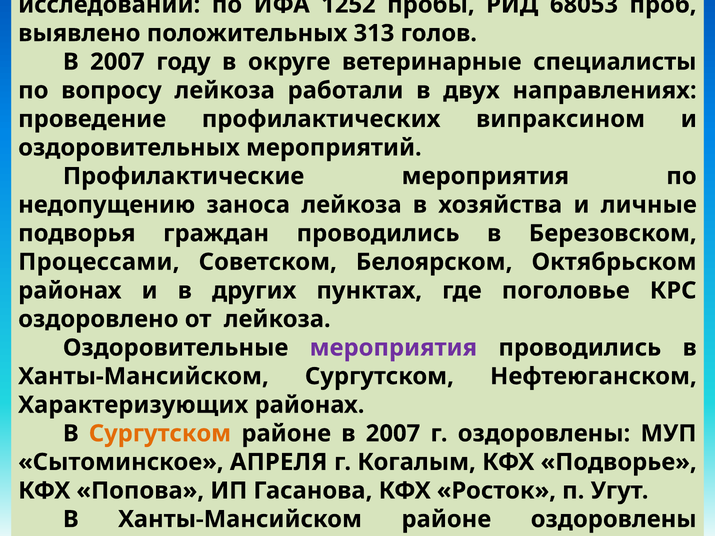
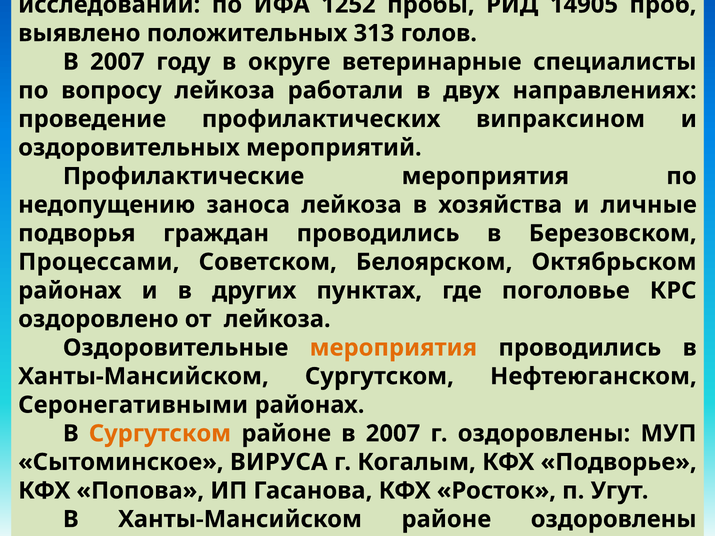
68053: 68053 -> 14905 (584, 5)
мероприятия colour: purple -> orange (393, 348)
Характеризующих: Характеризующих -> Серонегативными (133, 405)
АПРЕЛЯ: АПРЕЛЯ -> ВИРУСА (279, 462)
